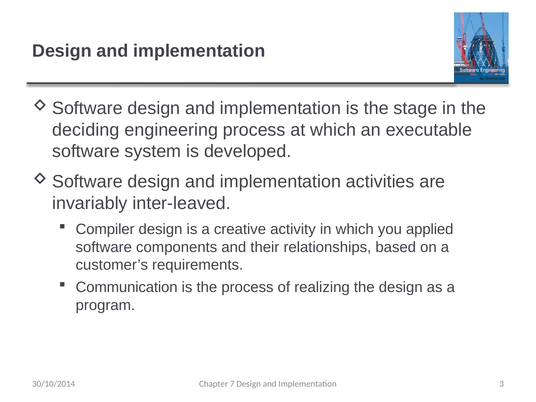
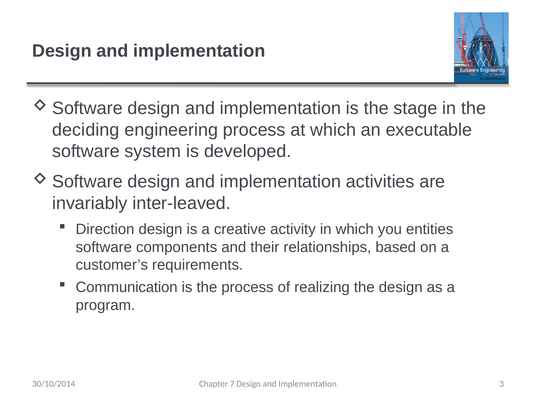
Compiler: Compiler -> Direction (105, 229)
applied: applied -> entities (430, 229)
